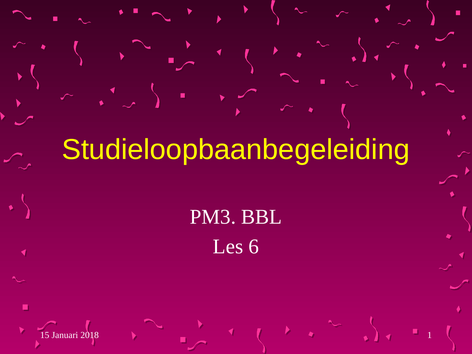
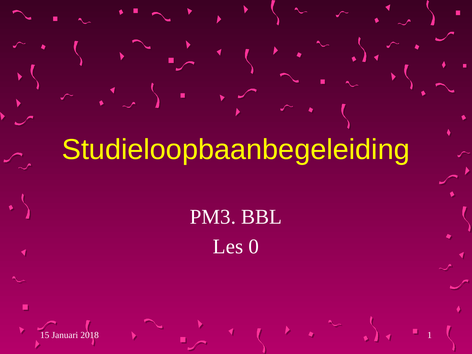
6: 6 -> 0 (254, 246)
